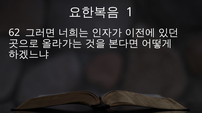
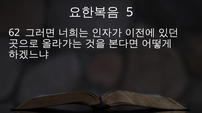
1: 1 -> 5 (130, 12)
